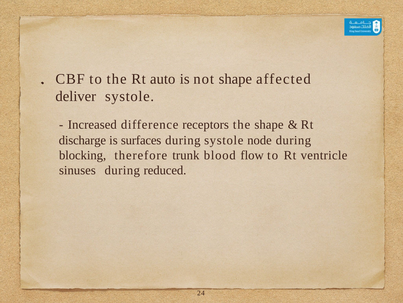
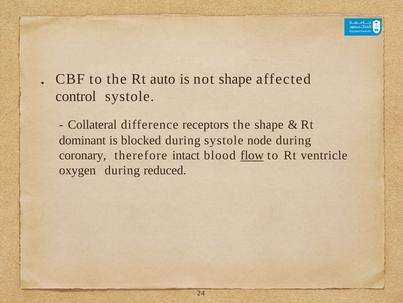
deliver: deliver -> control (76, 96)
Increased: Increased -> Collateral (92, 124)
discharge: discharge -> dominant (82, 140)
surfaces: surfaces -> blocked (141, 140)
blocking: blocking -> coronary (83, 155)
trunk: trunk -> intact (186, 155)
flow underline: none -> present (252, 155)
sinuses: sinuses -> oxygen (77, 170)
